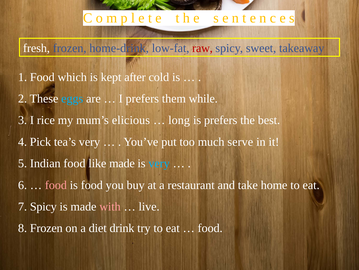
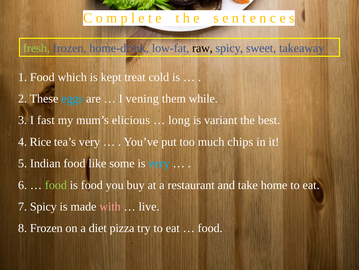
fresh colour: white -> light green (36, 48)
raw colour: red -> black (202, 48)
after: after -> treat (135, 77)
I prefers: prefers -> vening (142, 98)
rice: rice -> fast (46, 120)
is prefers: prefers -> variant (221, 120)
Pick: Pick -> Rice (40, 141)
serve: serve -> chips (240, 141)
like made: made -> some (122, 163)
food colour: pink -> light green (56, 185)
drink: drink -> pizza (122, 228)
